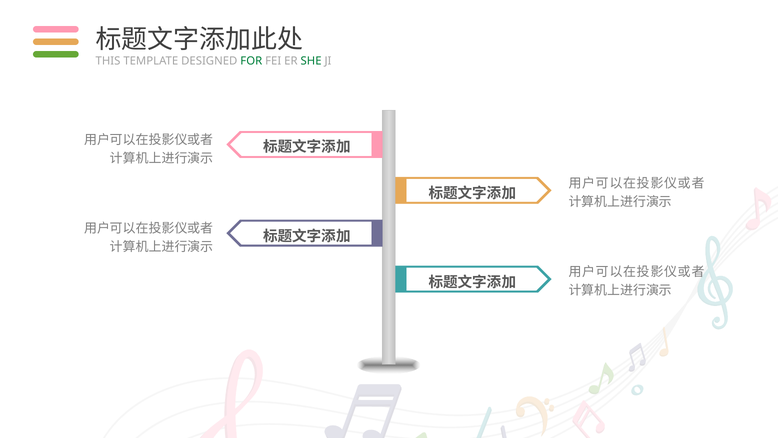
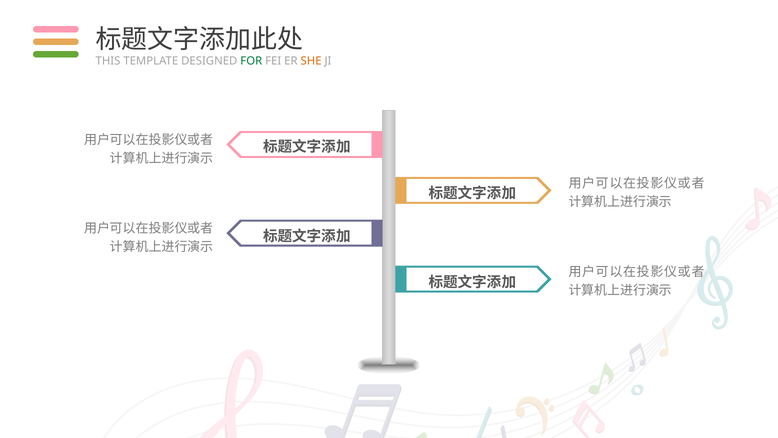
SHE colour: green -> orange (311, 61)
